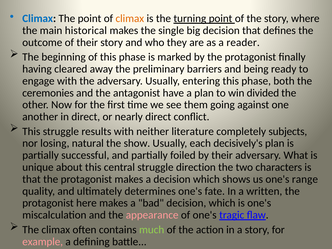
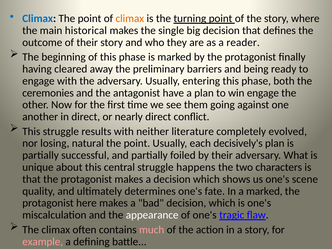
win divided: divided -> engage (263, 93)
subjects: subjects -> evolved (288, 131)
show: show -> point (137, 143)
direction: direction -> happens (196, 167)
range: range -> scene (305, 179)
a written: written -> marked (264, 191)
appearance colour: pink -> white (152, 215)
much colour: light green -> pink (152, 230)
